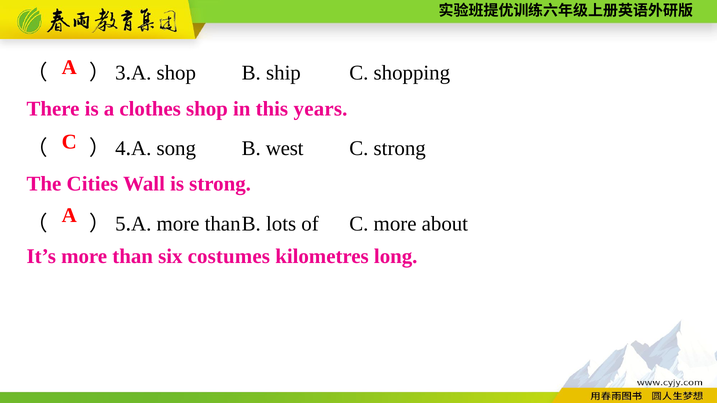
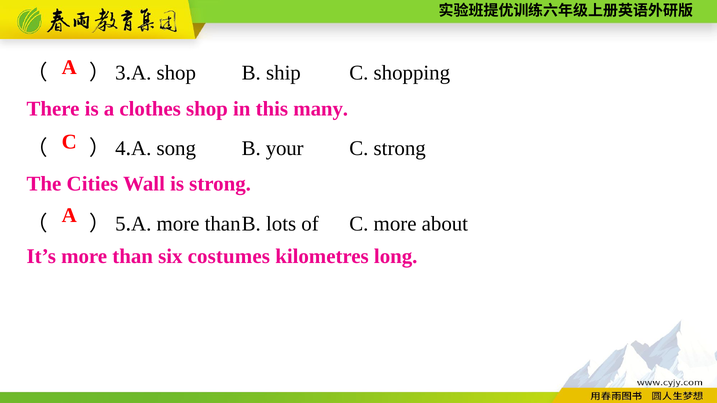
years: years -> many (321, 109)
west: west -> your (285, 148)
